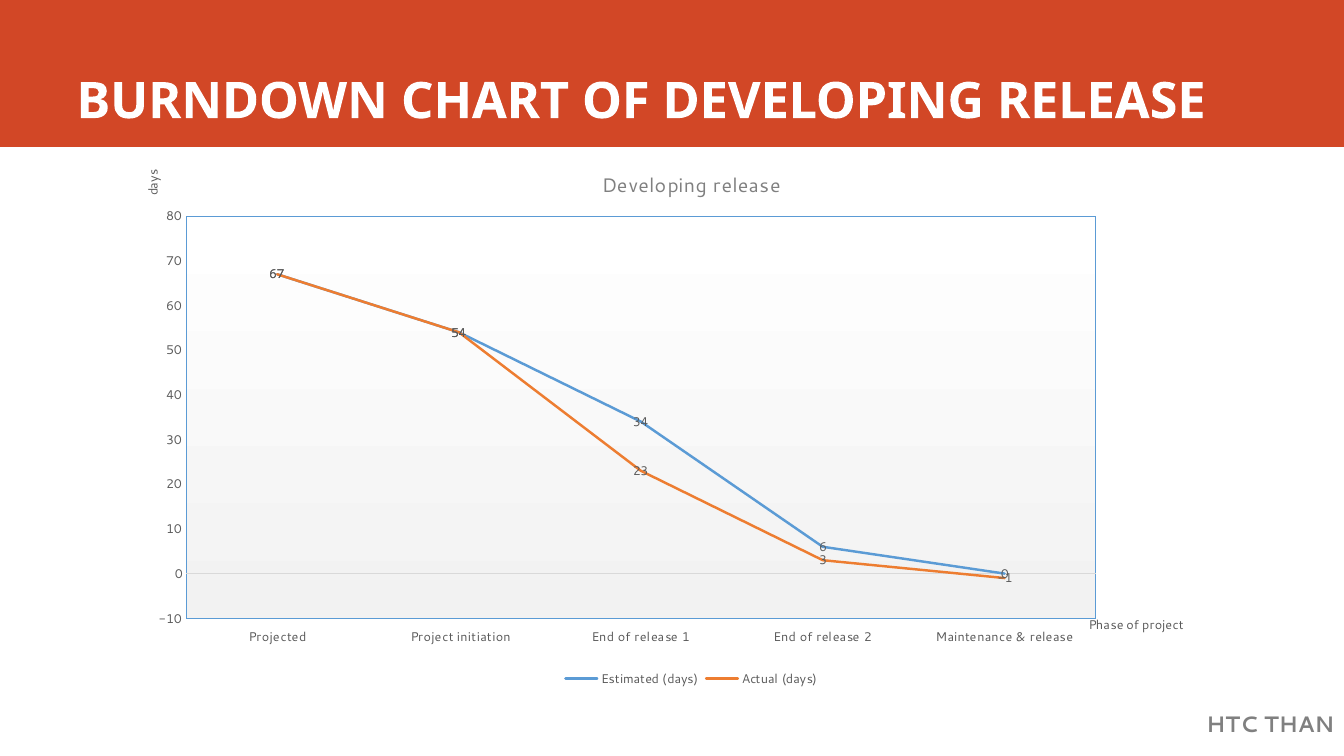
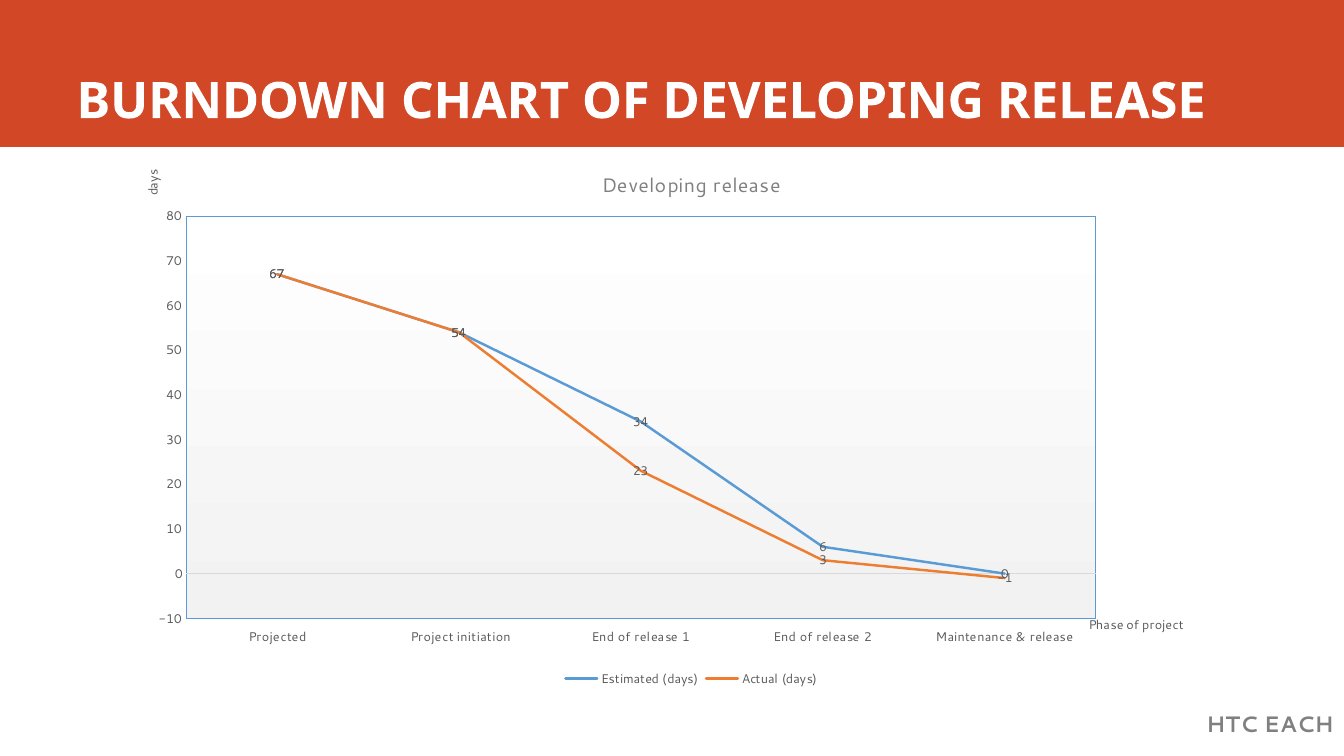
THAN: THAN -> EACH (1299, 725)
